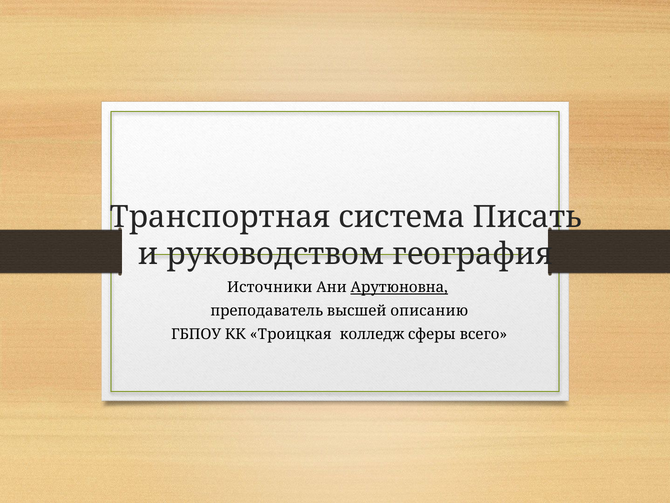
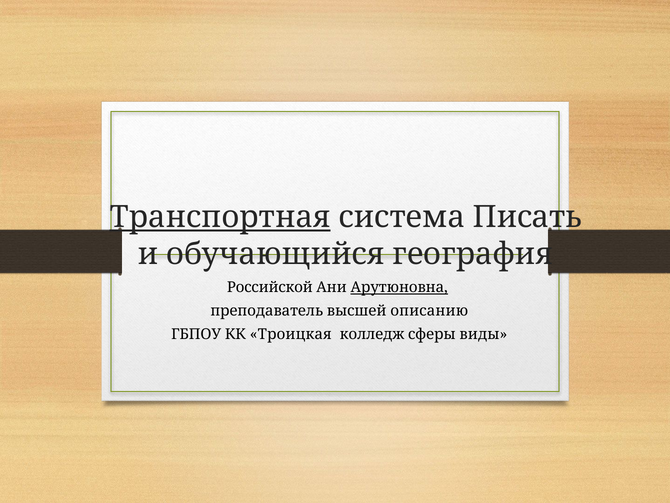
Транспортная underline: none -> present (220, 217)
руководством: руководством -> обучающийся (275, 254)
Источники: Источники -> Российской (270, 287)
всего: всего -> виды (483, 334)
